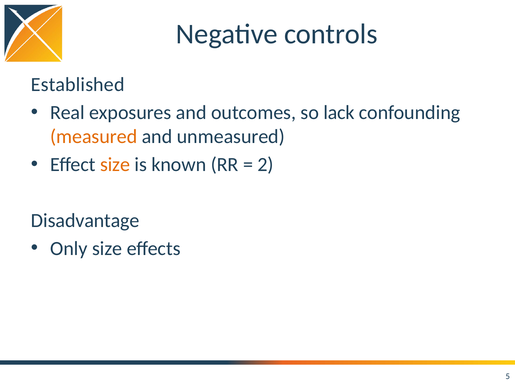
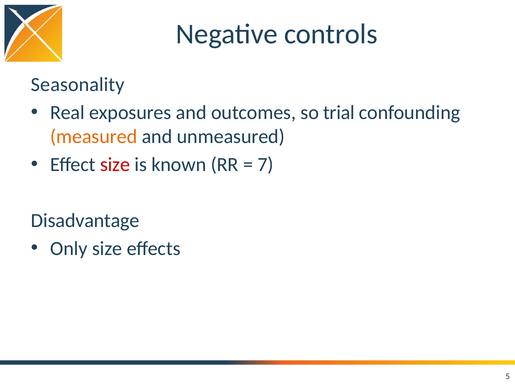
Established: Established -> Seasonality (78, 85)
lack: lack -> trial (339, 113)
size colour: orange -> red (115, 165)
2: 2 -> 7 (266, 165)
